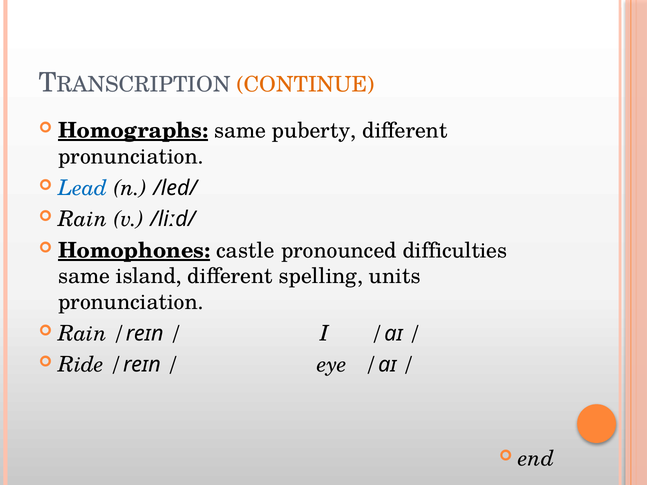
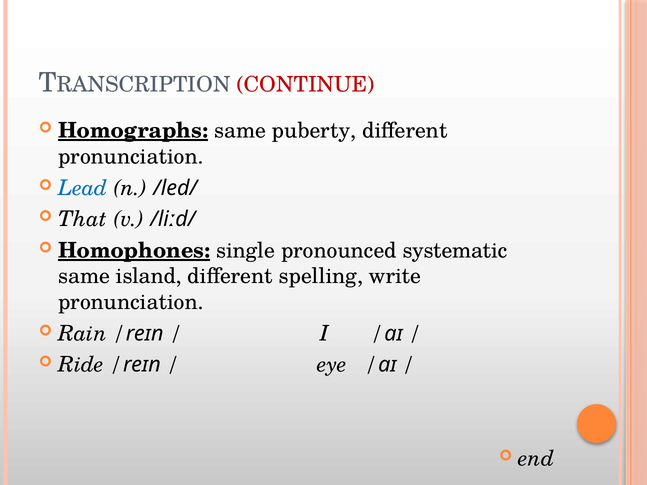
CONTINUE colour: orange -> red (306, 85)
Rain: Rain -> That (83, 219)
castle: castle -> single (246, 251)
difficulties: difficulties -> systematic (455, 251)
units: units -> write (395, 277)
